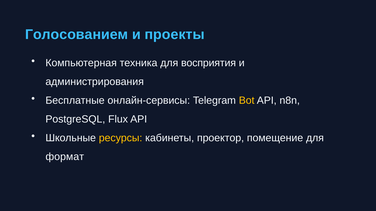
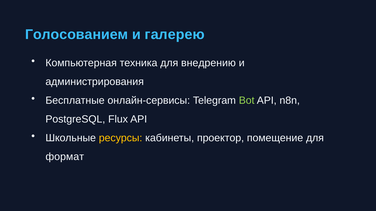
проекты: проекты -> галерею (175, 34)
восприятия: восприятия -> внедрению (208, 63)
Bot colour: yellow -> light green (247, 101)
